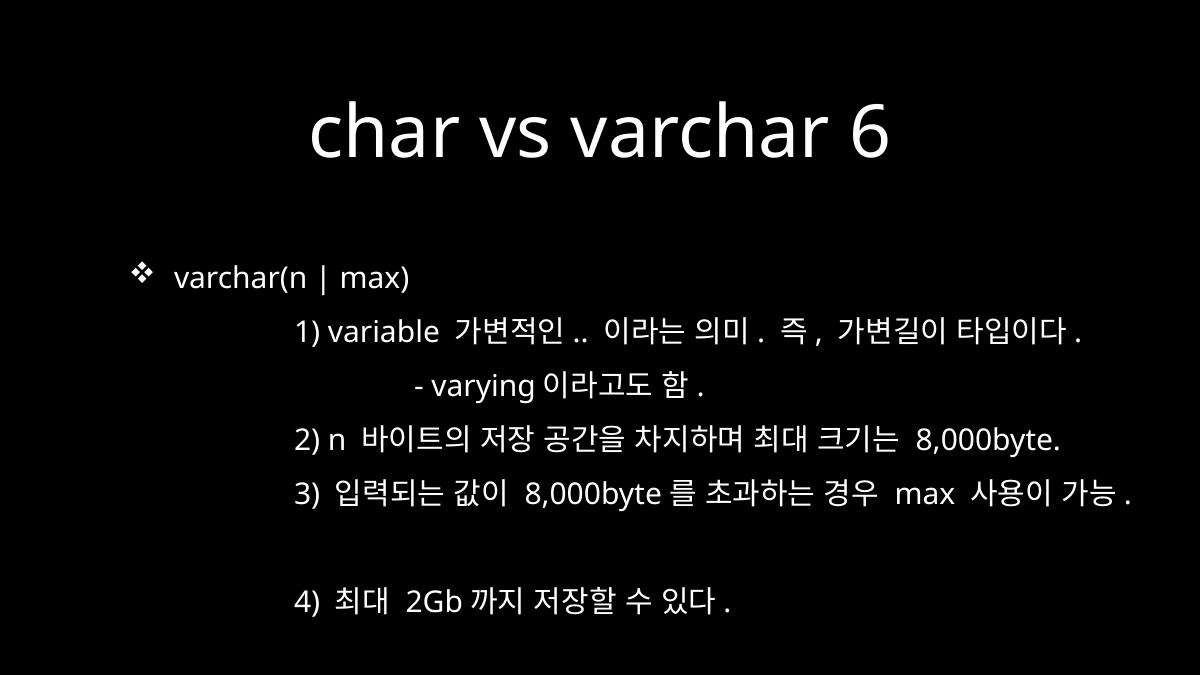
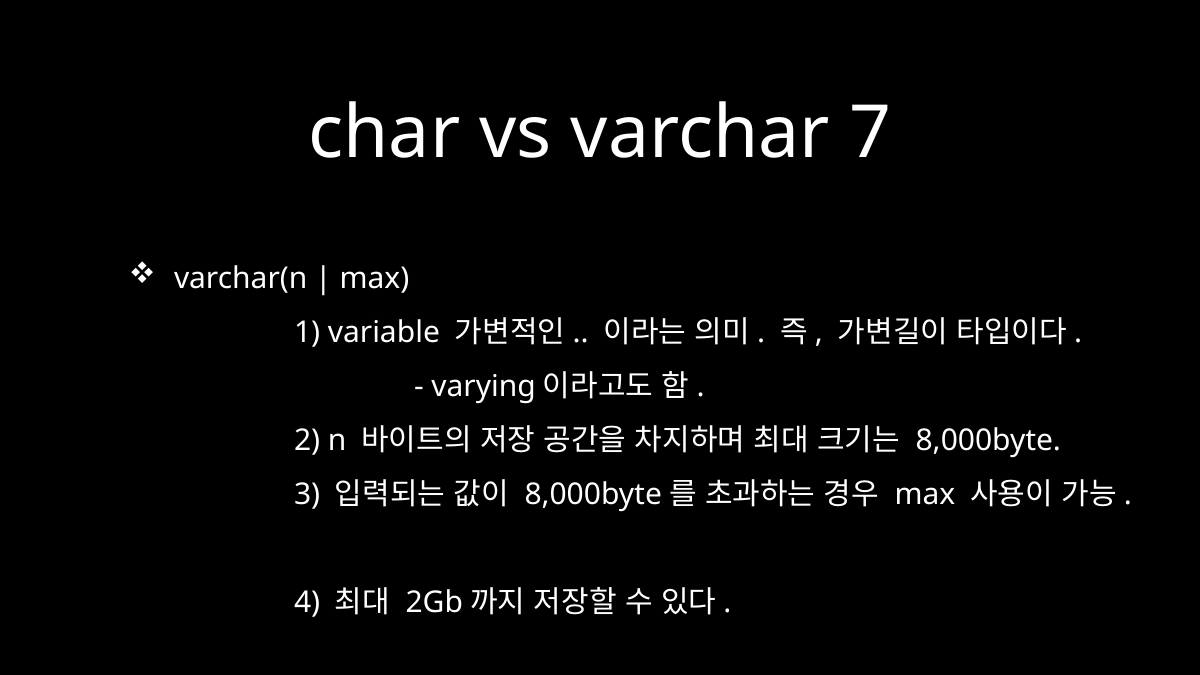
6: 6 -> 7 (870, 134)
